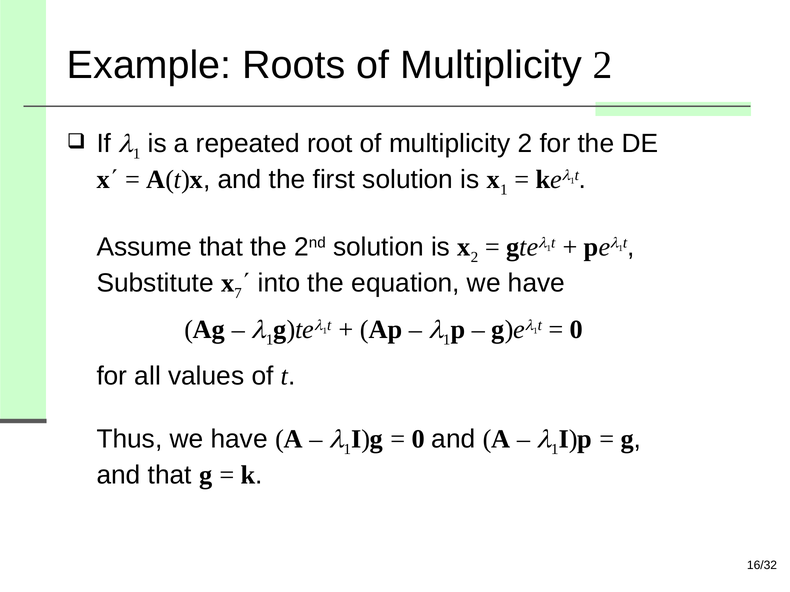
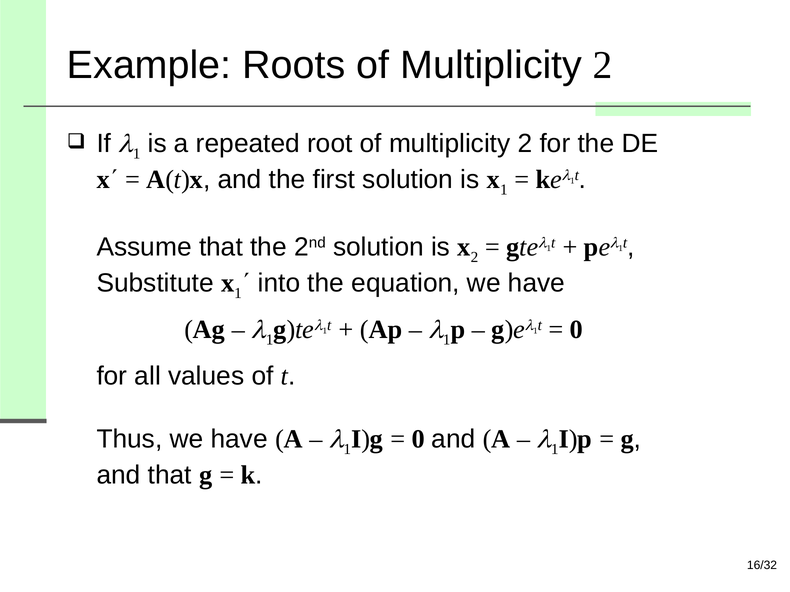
7: 7 -> 1 (238, 293)
